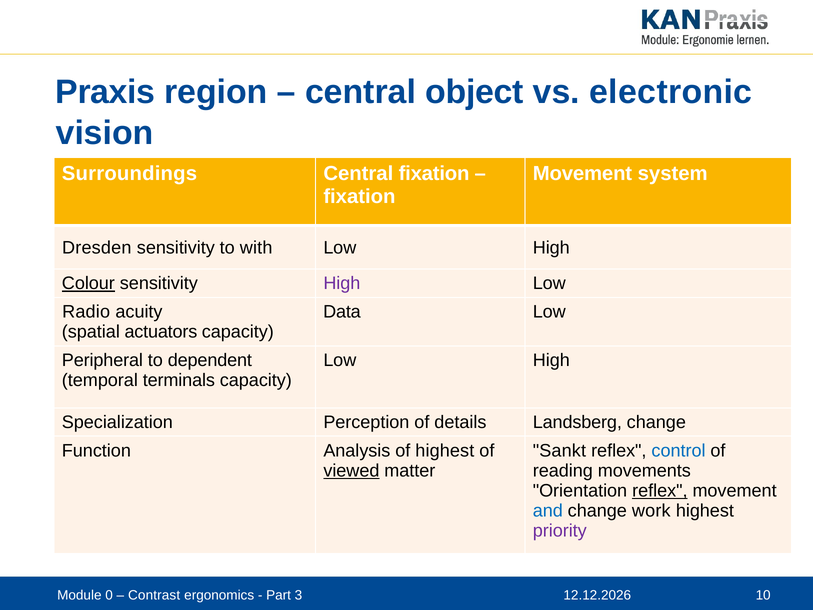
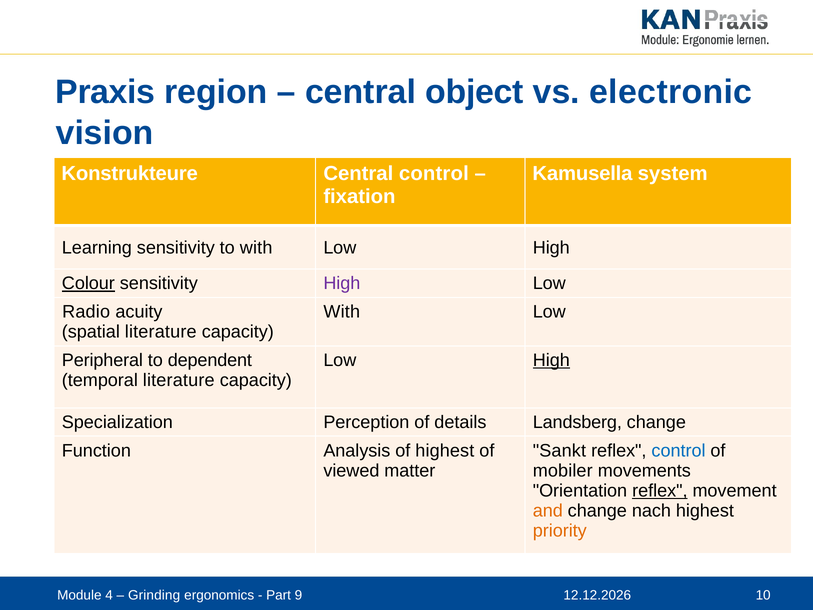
Surroundings: Surroundings -> Konstrukteure (130, 173)
Central fixation: fixation -> control (434, 173)
Movement: Movement -> Kamusella (582, 173)
Dresden: Dresden -> Learning (97, 248)
Data: Data -> With (342, 312)
spatial actuators: actuators -> literature (161, 332)
High underline: none -> present (551, 360)
temporal terminals: terminals -> literature (179, 380)
viewed underline: present -> none (351, 471)
reading: reading -> mobiler (563, 471)
and colour: blue -> orange (548, 511)
work: work -> nach (651, 511)
priority colour: purple -> orange (560, 531)
0: 0 -> 4 (109, 595)
Contrast: Contrast -> Grinding (154, 595)
3: 3 -> 9 (298, 595)
